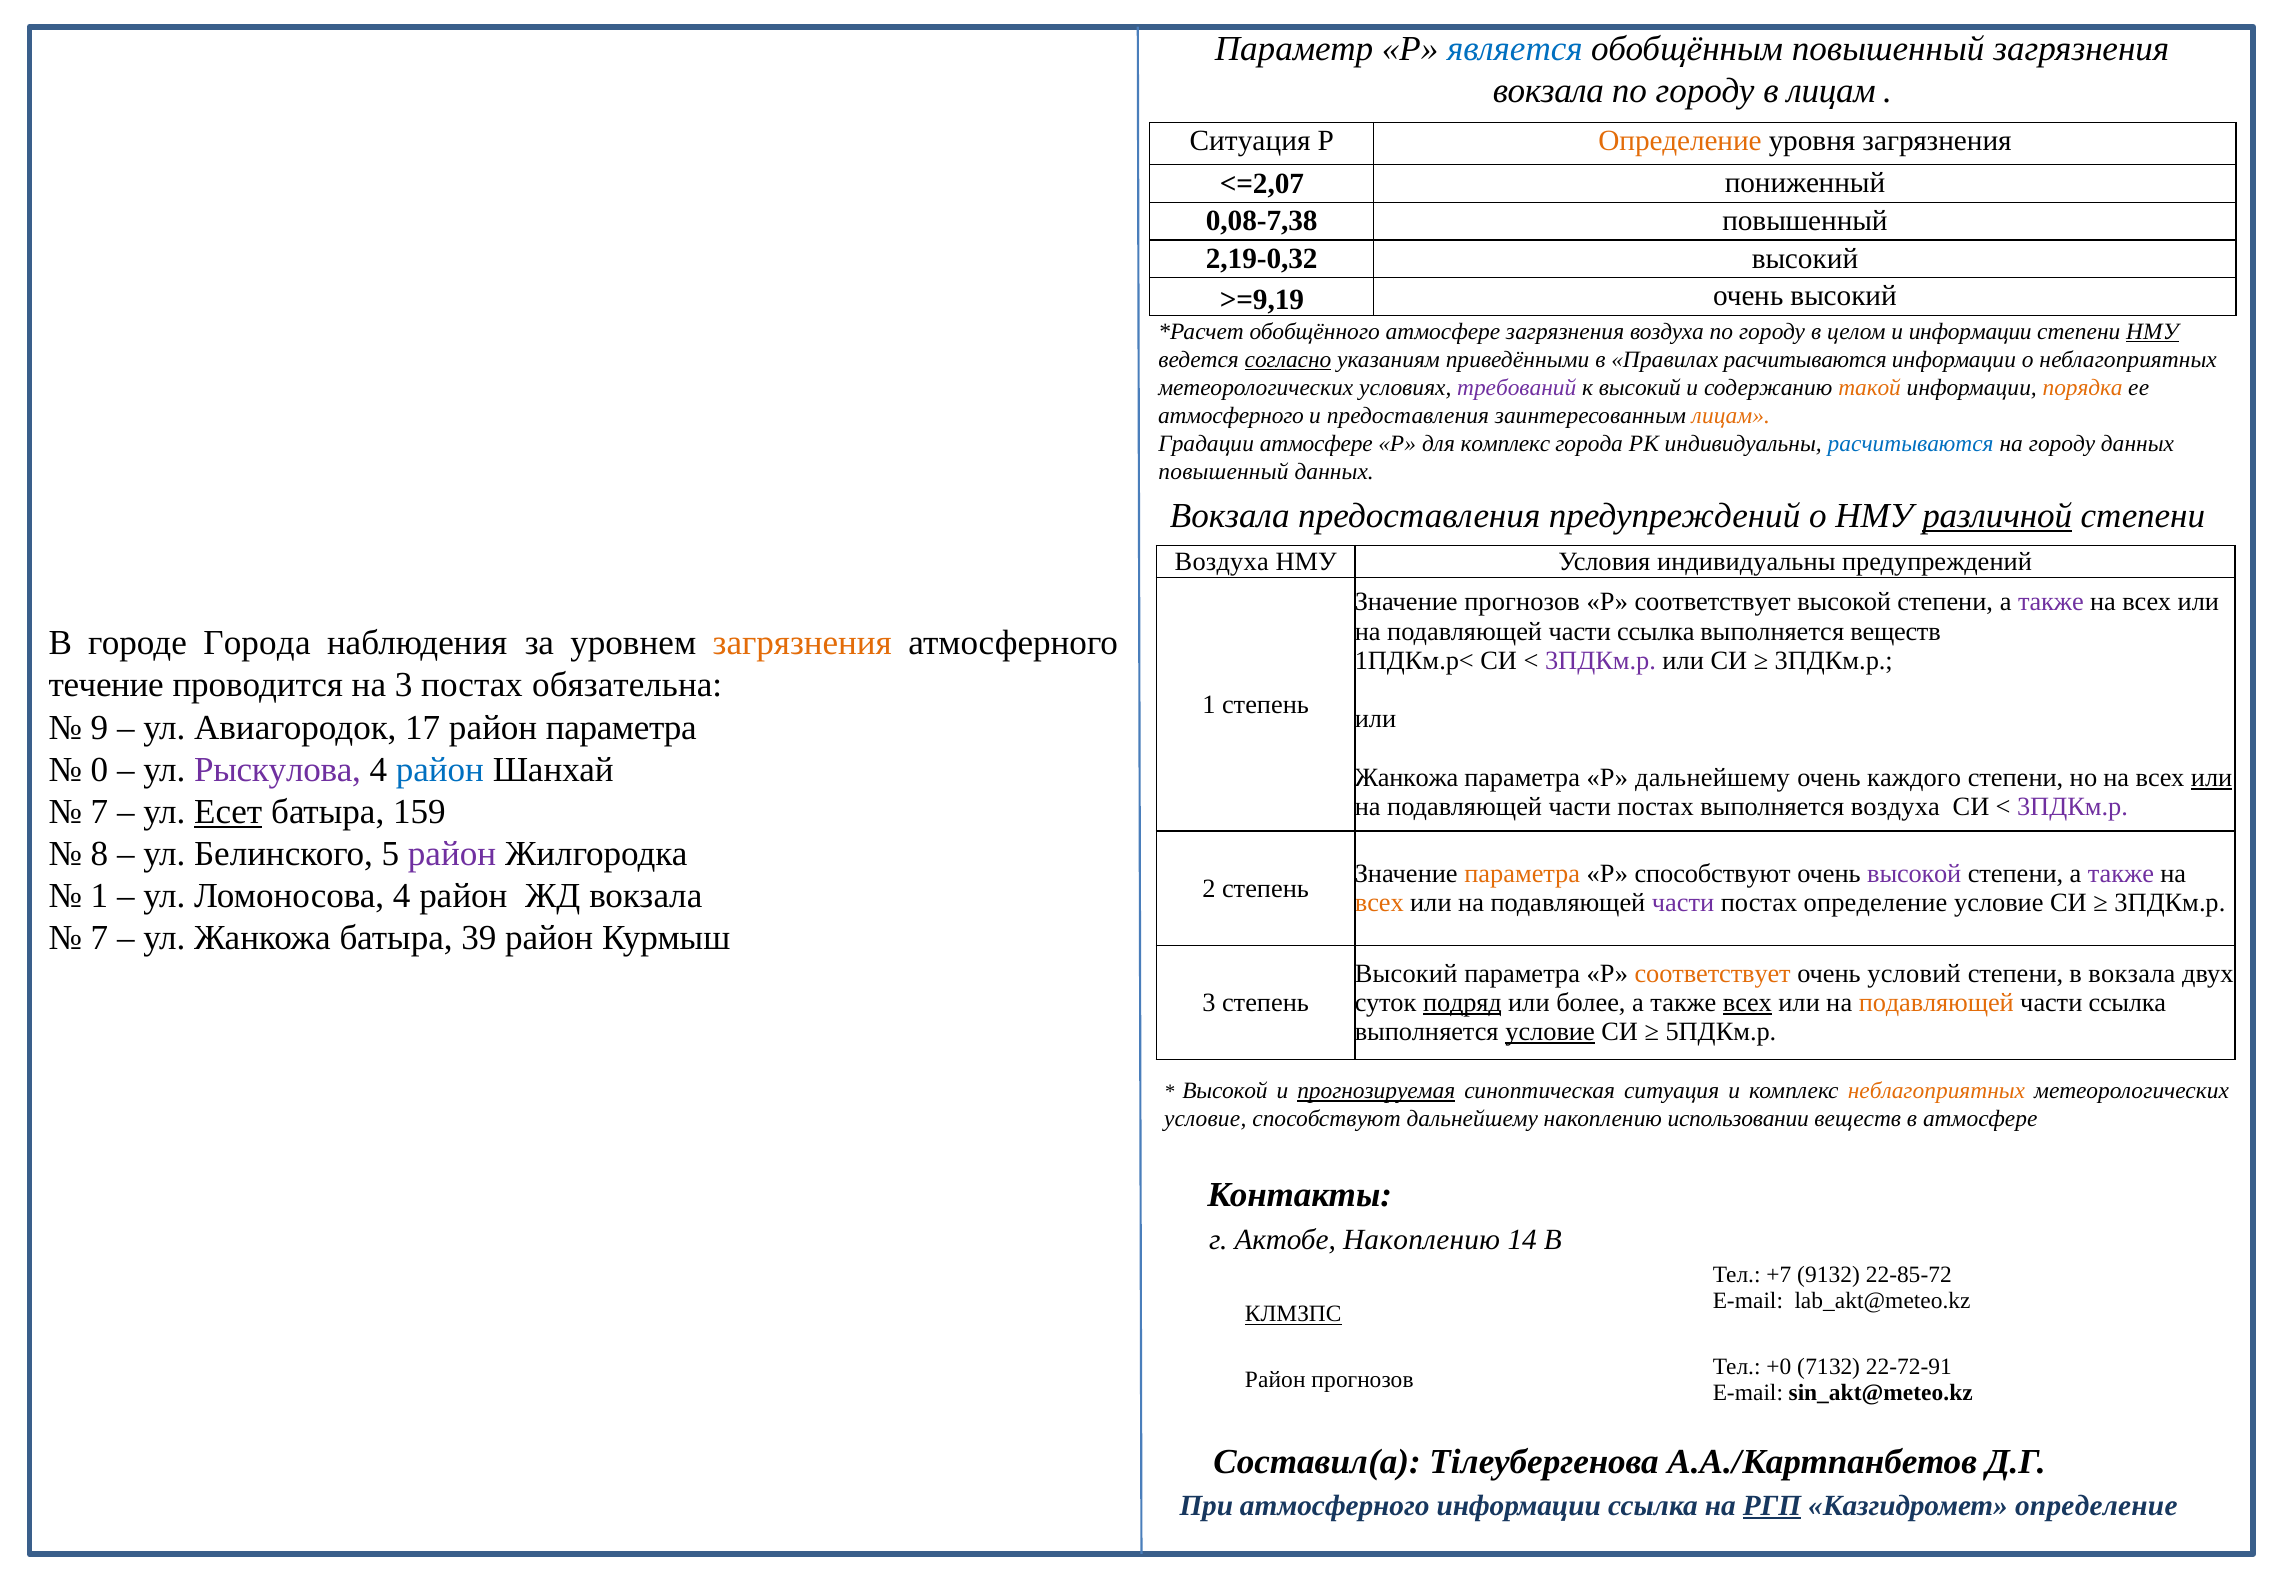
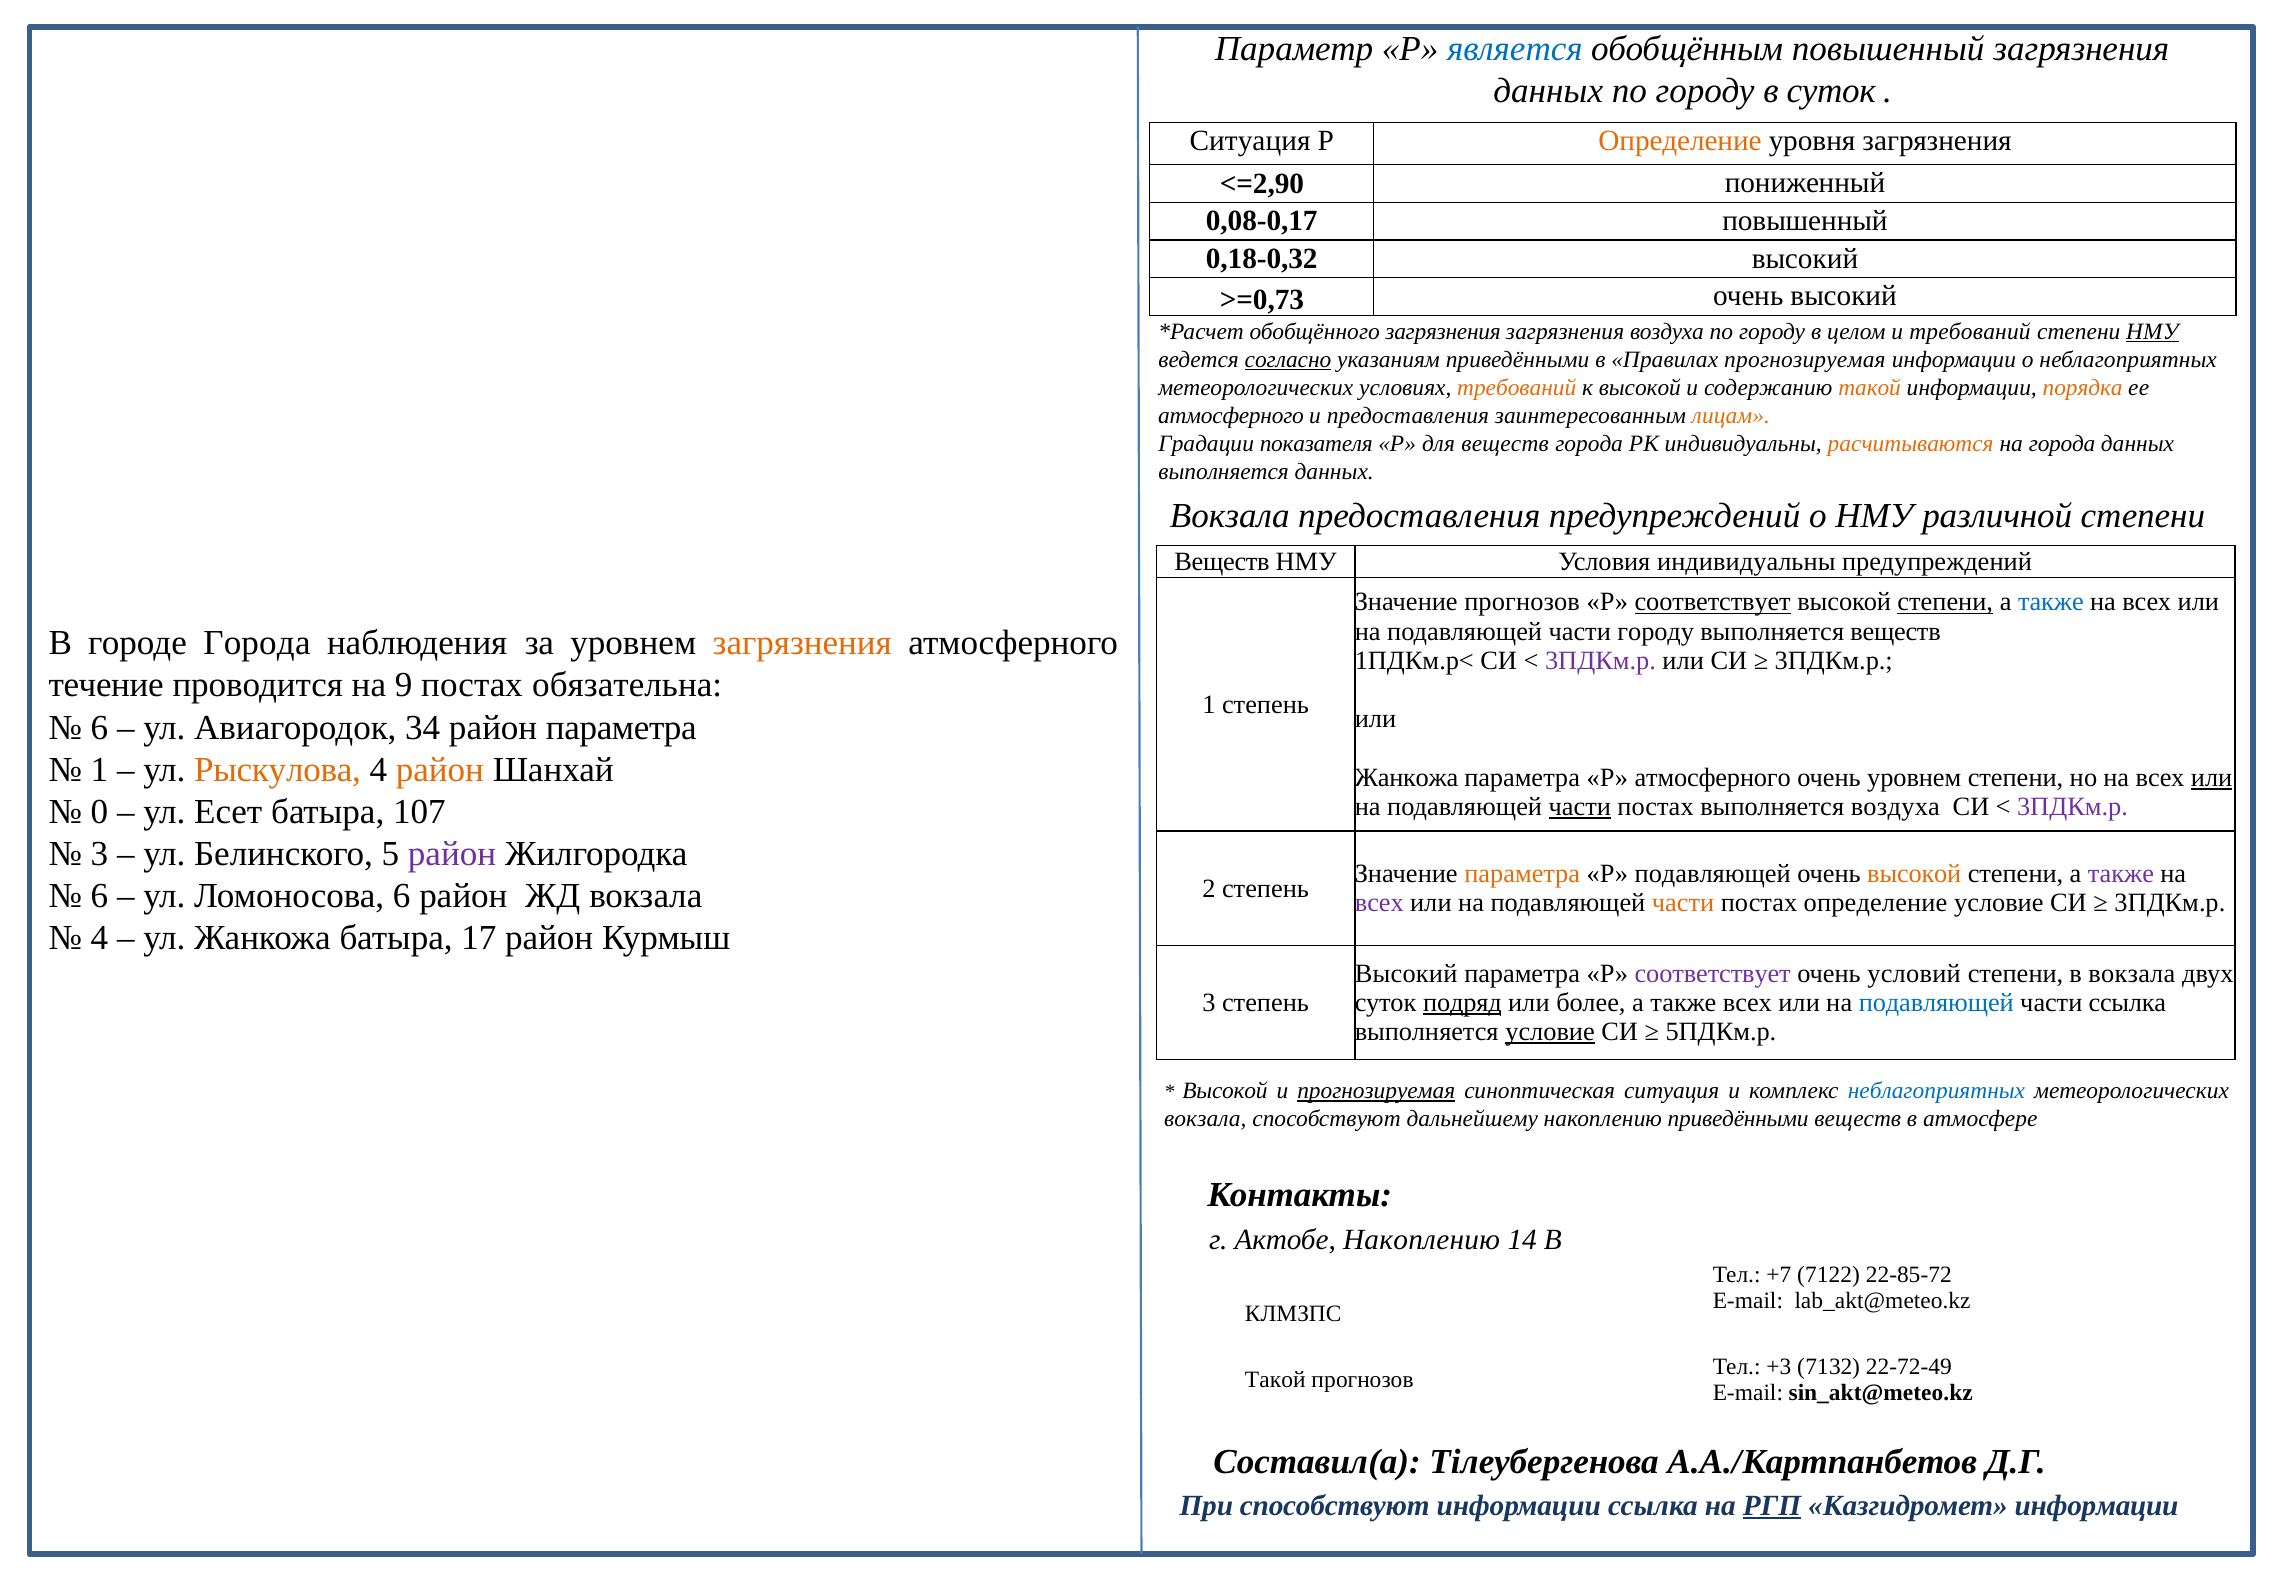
вокзала: вокзала -> данных (1548, 91)
в лицам: лицам -> суток (1831, 91)
<=2,07: <=2,07 -> <=2,90 (1262, 184)
0,08-7,38: 0,08-7,38 -> 0,08-0,17 (1262, 221)
2,19-0,32: 2,19-0,32 -> 0,18-0,32 (1262, 259)
>=9,19: >=9,19 -> >=0,73 (1262, 299)
обобщённого атмосфере: атмосфере -> загрязнения (1443, 331)
и информации: информации -> требований (1970, 331)
Правилах расчитываются: расчитываются -> прогнозируемая (1805, 359)
требований colour: purple -> orange (1517, 387)
к высокий: высокий -> высокой (1640, 387)
Градации атмосфере: атмосфере -> показателя (1316, 443)
для комплекс: комплекс -> веществ (1505, 443)
расчитываются colour: blue -> orange (1911, 443)
на городу: городу -> города (2062, 443)
повышенный: повышенный -> выполняется (1224, 471)
различной underline: present -> none (1997, 515)
Воздуха: Воздуха -> Веществ (1222, 561)
соответствует underline: none -> present (1713, 602)
степени underline: none -> present (1945, 602)
также colour: purple -> blue (2051, 602)
ссылка: ссылка -> городу (1656, 631)
на 3: 3 -> 9 (404, 685)
9: 9 -> 6 (99, 727)
17: 17 -> 34 (423, 727)
0: 0 -> 1 (99, 769)
Рыскулова colour: purple -> orange (278, 769)
район colour: blue -> orange (440, 769)
Р дальнейшему: дальнейшему -> атмосферного (1713, 777)
очень каждого: каждого -> уровнем (1914, 777)
части underline: none -> present (1580, 806)
7: 7 -> 0 (99, 812)
Есет underline: present -> none (228, 812)
159: 159 -> 107 (419, 812)
8: 8 -> 3 (99, 854)
Р способствуют: способствуют -> подавляющей (1713, 873)
высокой colour: purple -> orange (1914, 873)
1: 1 -> 6 (99, 896)
Ломоносова 4: 4 -> 6 (402, 896)
всех colour: orange -> purple (1379, 903)
части colour: purple -> orange (1683, 903)
7: 7 -> 4 (99, 938)
39: 39 -> 17 (479, 938)
соответствует colour: orange -> purple (1713, 973)
всех underline: present -> none (1747, 1002)
подавляющей colour: orange -> blue (1936, 1002)
неблагоприятных colour: orange -> blue (1936, 1091)
условие: условие -> вокзала (1205, 1119)
накоплению использовании: использовании -> приведёнными (1738, 1119)
9132: 9132 -> 7122 (1829, 1275)
КЛМЗПС underline: present -> none (1293, 1314)
+0: +0 -> +3 (1779, 1366)
22-72-91: 22-72-91 -> 22-72-49 (1909, 1366)
Район: Район -> Такой (1275, 1379)
При атмосферного: атмосферного -> способствуют (1335, 1505)
Казгидромет определение: определение -> информации (2097, 1505)
